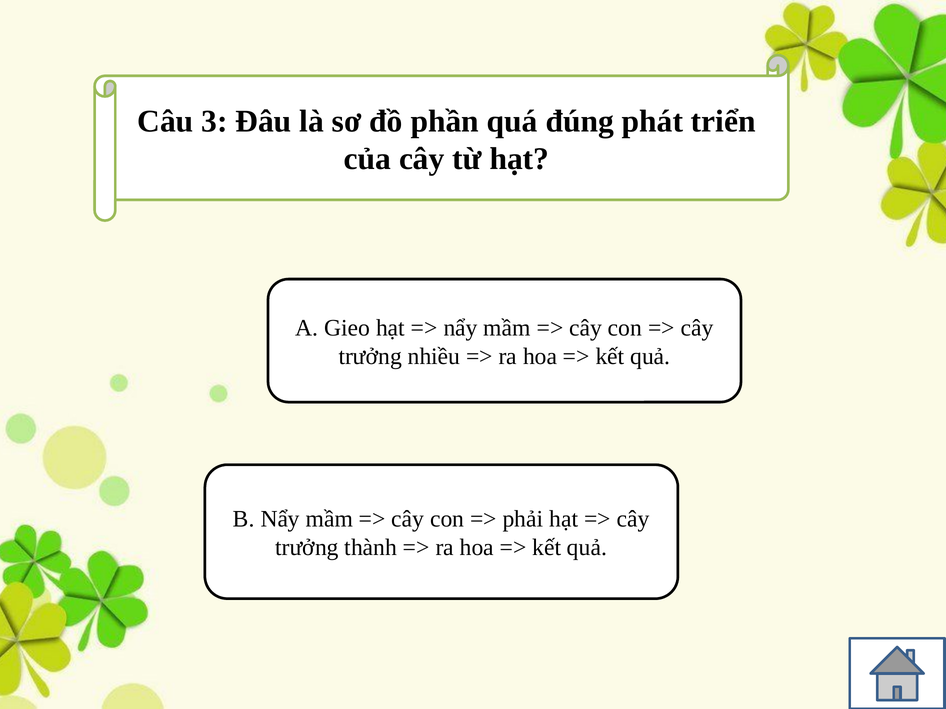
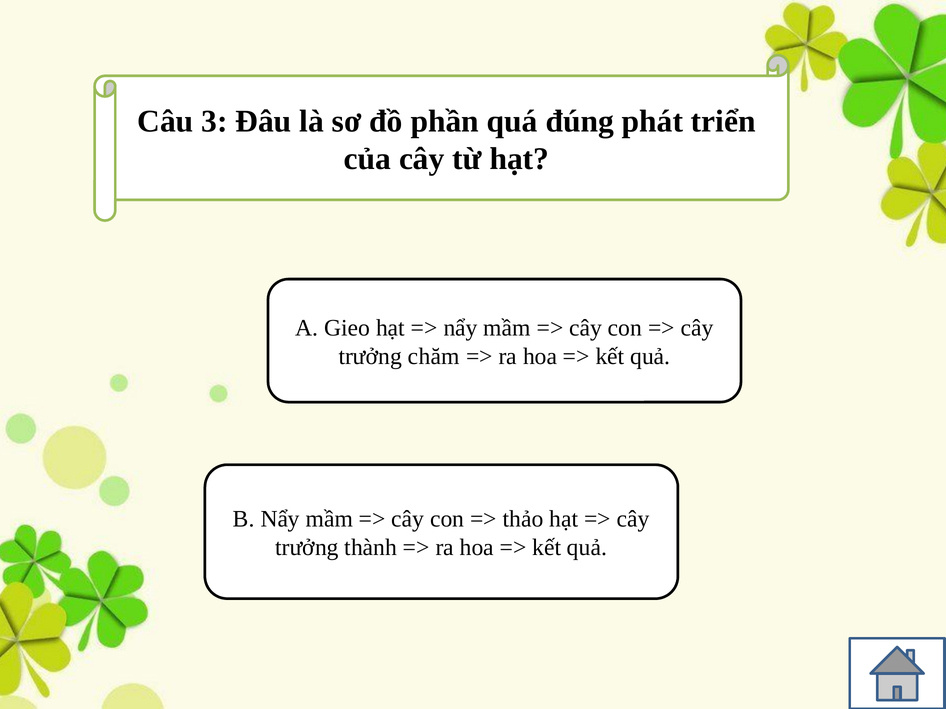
nhiều: nhiều -> chăm (434, 357)
phải: phải -> thảo (523, 519)
